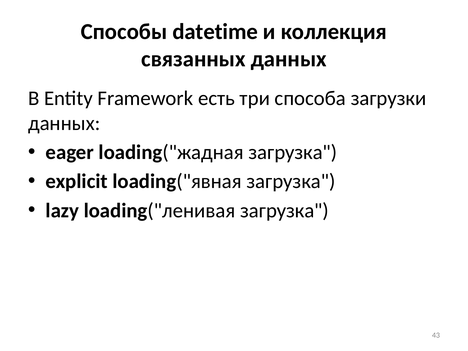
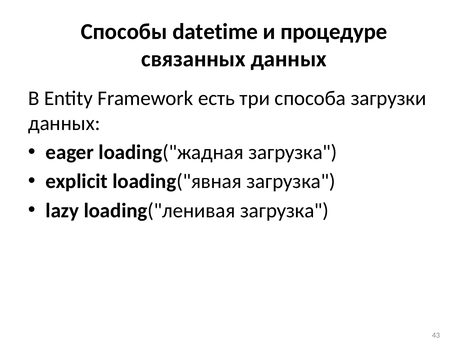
коллекция: коллекция -> процедуре (334, 32)
